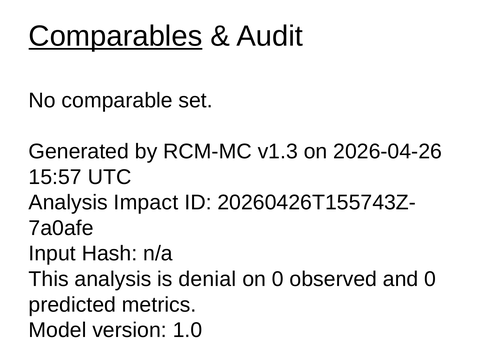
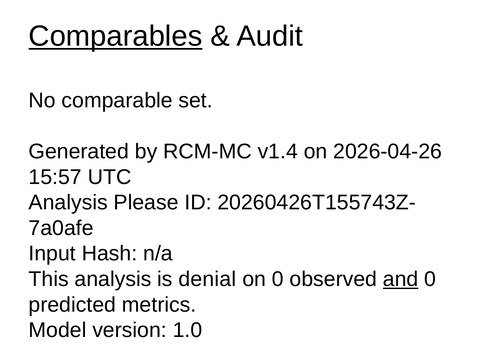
v1.3: v1.3 -> v1.4 (278, 151)
Impact: Impact -> Please (146, 202)
and underline: none -> present (401, 279)
